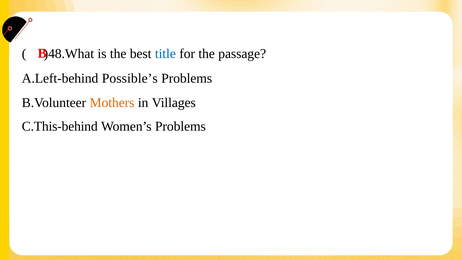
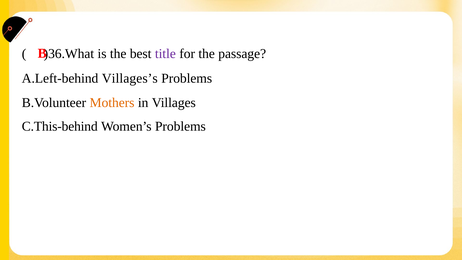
)48.What: )48.What -> )36.What (69, 54)
title colour: blue -> purple (165, 54)
Possible’s: Possible’s -> Villages’s (130, 78)
